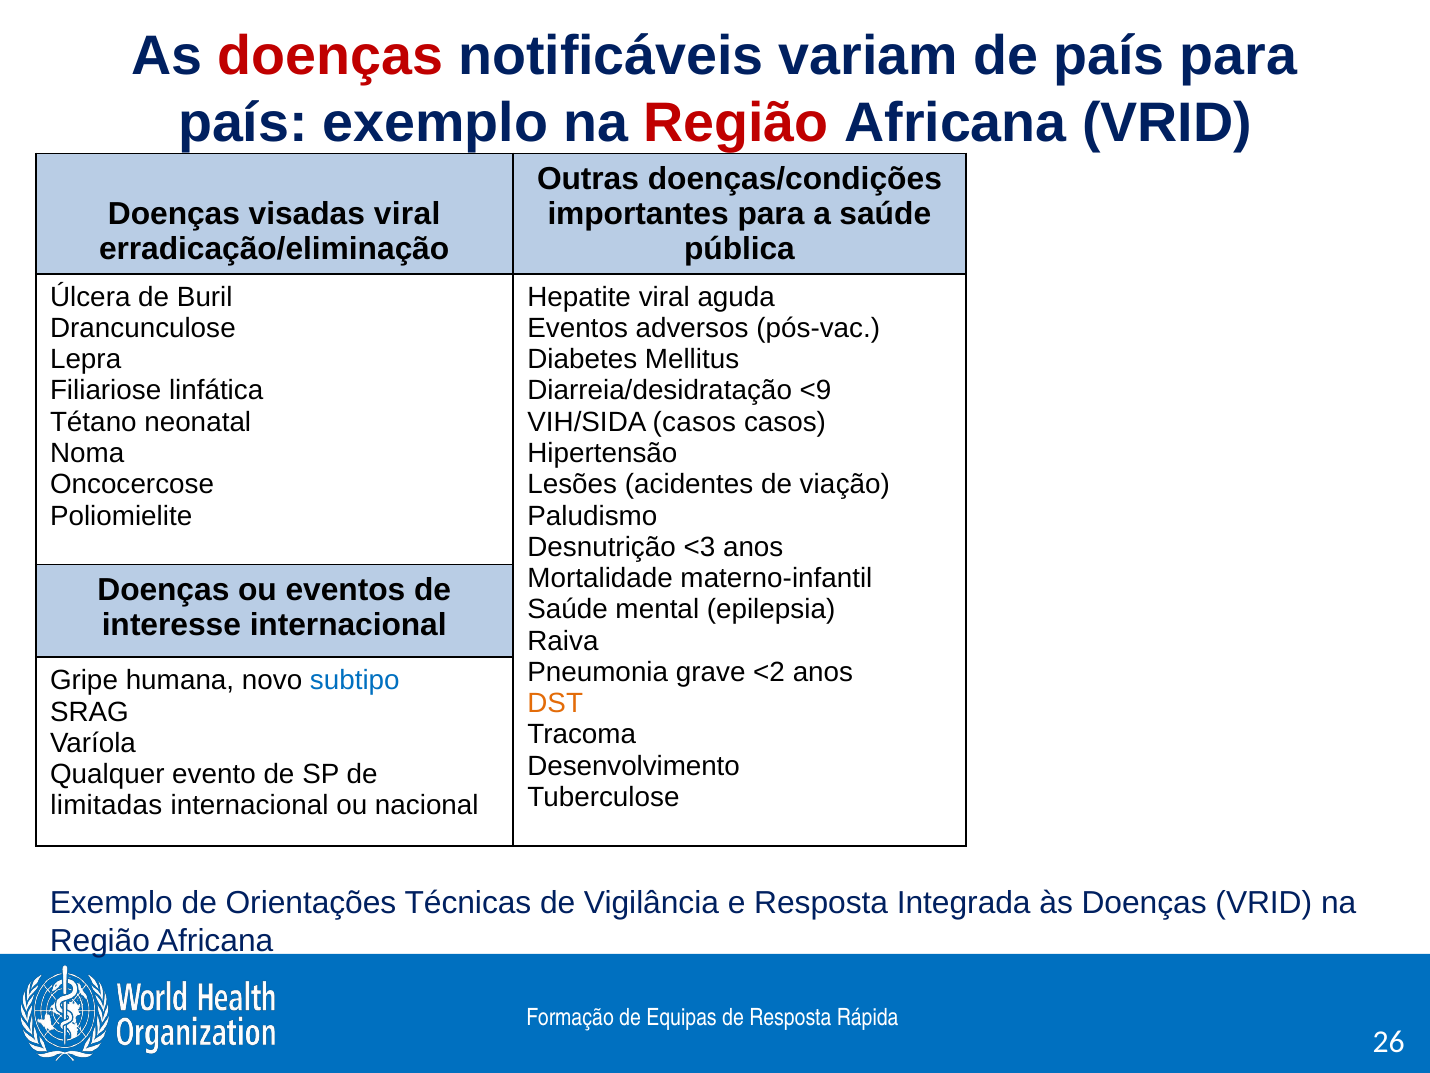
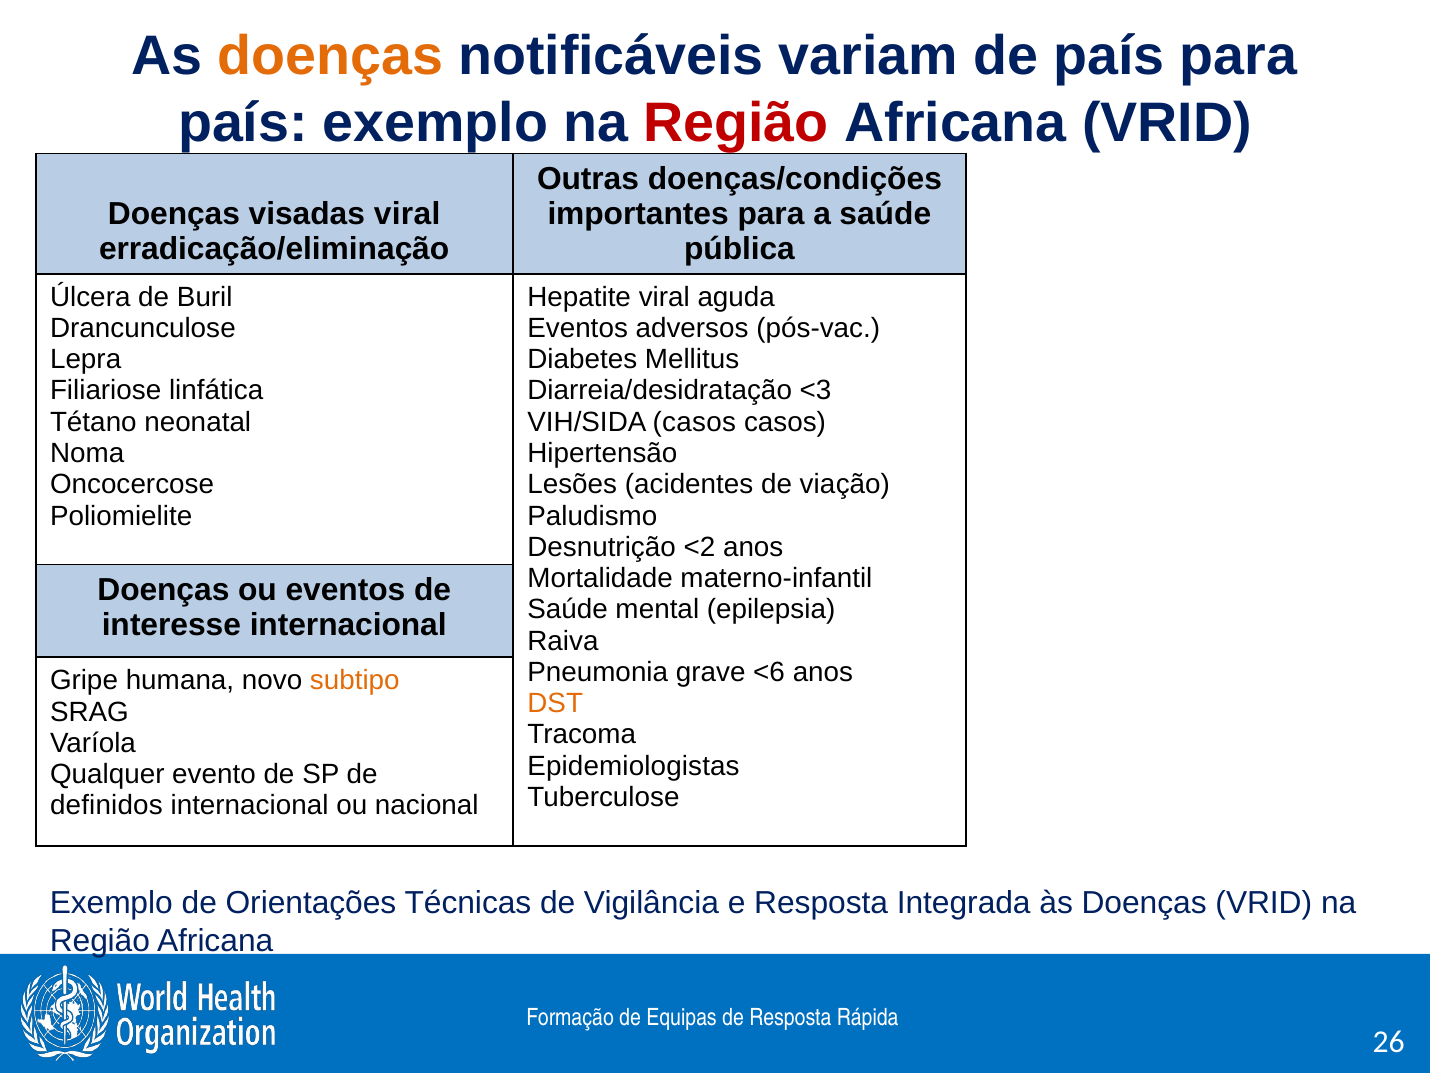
doenças colour: red -> orange (331, 56)
<9: <9 -> <3 (815, 391)
<3: <3 -> <2 (699, 547)
<2: <2 -> <6 (769, 672)
subtipo colour: blue -> orange (355, 680)
Desenvolvimento: Desenvolvimento -> Epidemiologistas (634, 766)
limitadas: limitadas -> definidos (106, 805)
